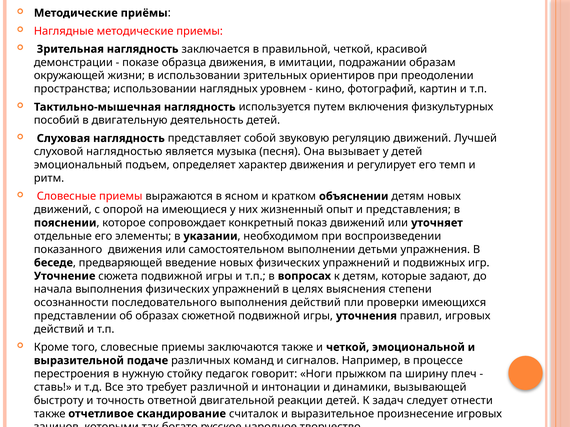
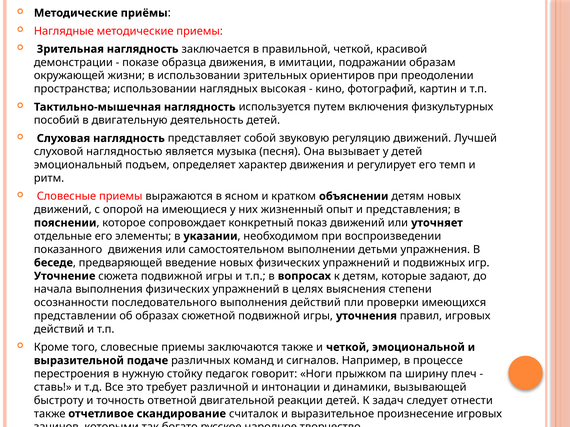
уровнем: уровнем -> высокая (283, 89)
